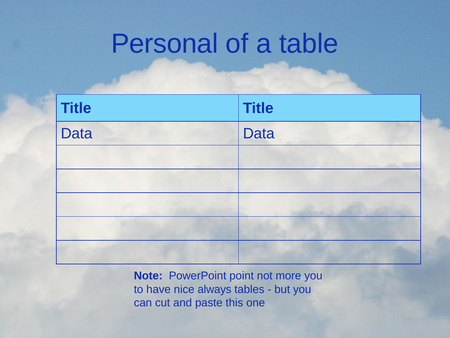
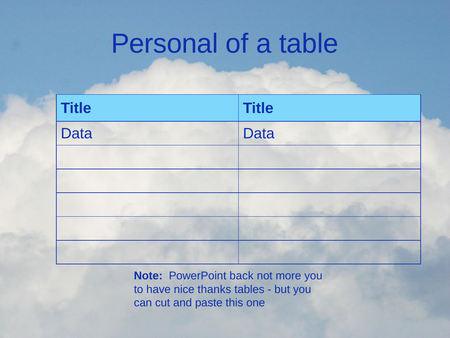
point: point -> back (242, 275)
always: always -> thanks (214, 289)
